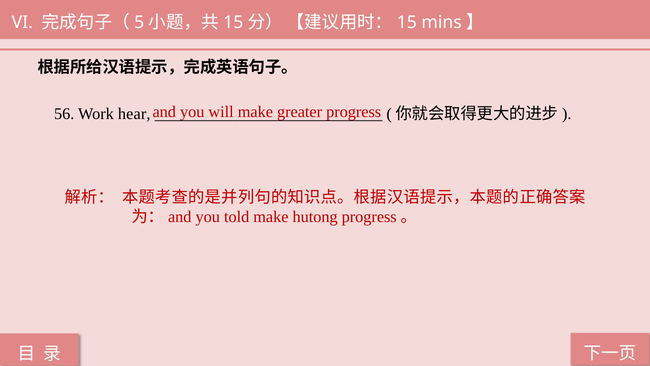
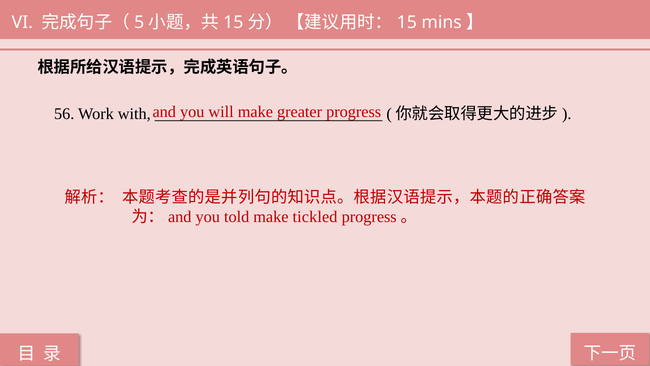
hear: hear -> with (134, 114)
hutong: hutong -> tickled (315, 217)
